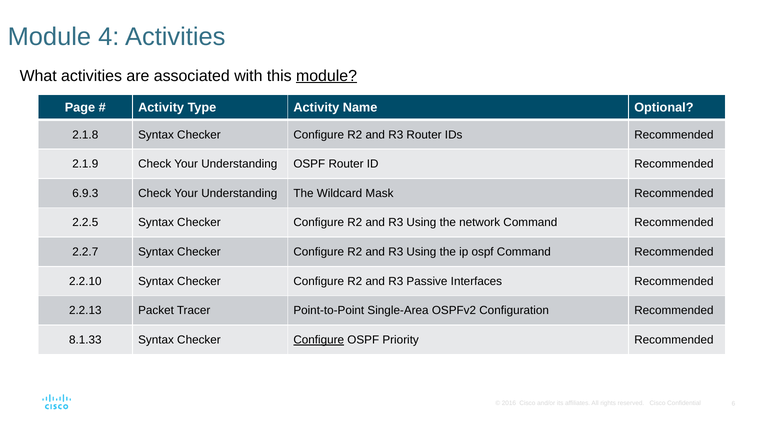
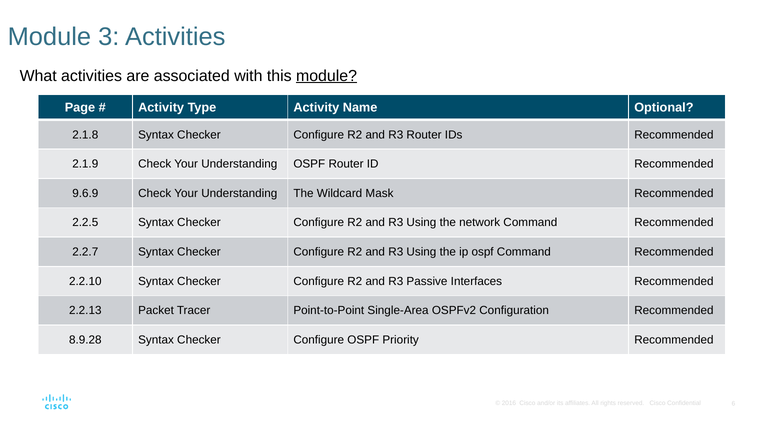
4: 4 -> 3 (109, 37)
6.9.3: 6.9.3 -> 9.6.9 (85, 193)
8.1.33: 8.1.33 -> 8.9.28 (85, 340)
Configure underline: present -> none (319, 340)
